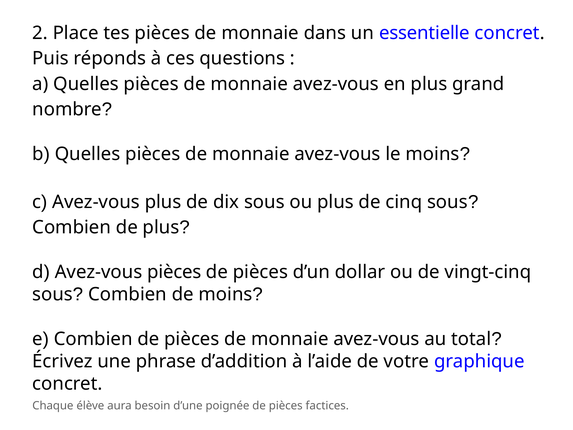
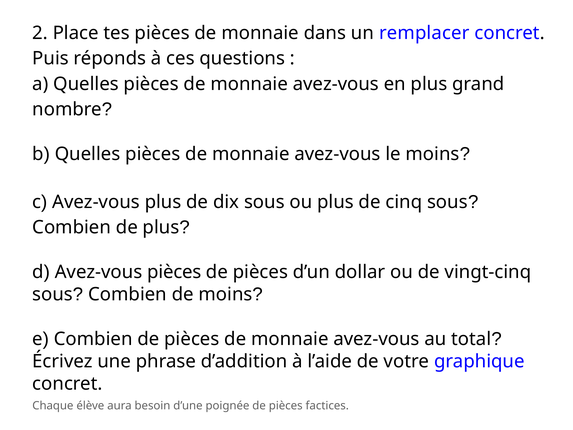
essentielle: essentielle -> remplacer (424, 33)
